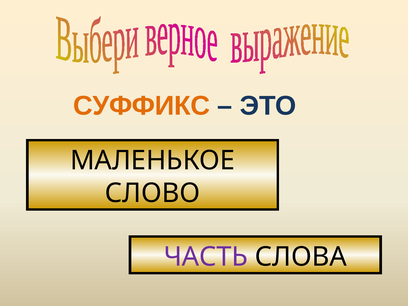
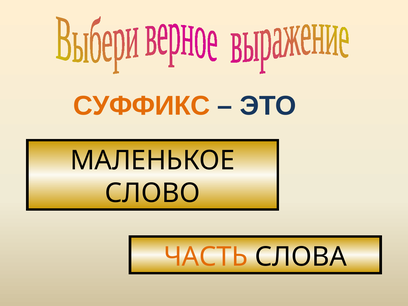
ЧАСТЬ colour: purple -> orange (206, 257)
